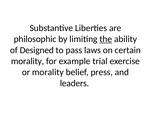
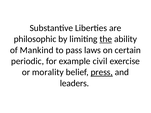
Designed: Designed -> Mankind (37, 50)
morality: morality -> periodic (27, 61)
trial: trial -> civil (100, 61)
press underline: none -> present (102, 72)
